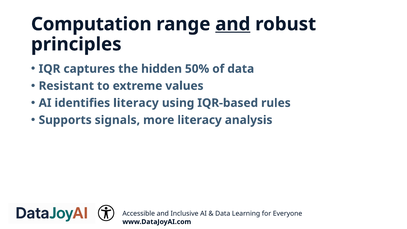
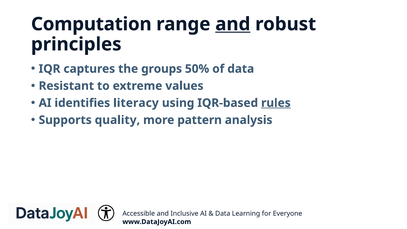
hidden: hidden -> groups (162, 69)
rules underline: none -> present (276, 103)
signals: signals -> quality (117, 120)
more literacy: literacy -> pattern (200, 120)
